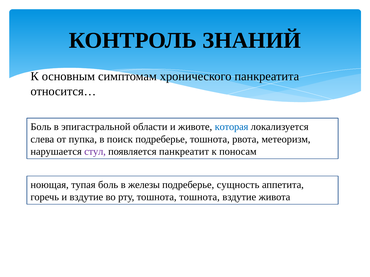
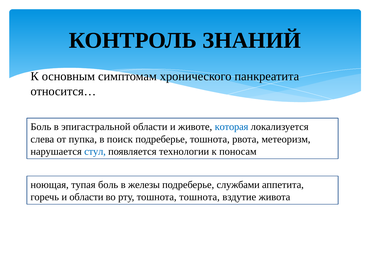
стул colour: purple -> blue (95, 152)
панкреатит: панкреатит -> технологии (184, 152)
сущность: сущность -> службами (238, 185)
и вздутие: вздутие -> области (86, 197)
